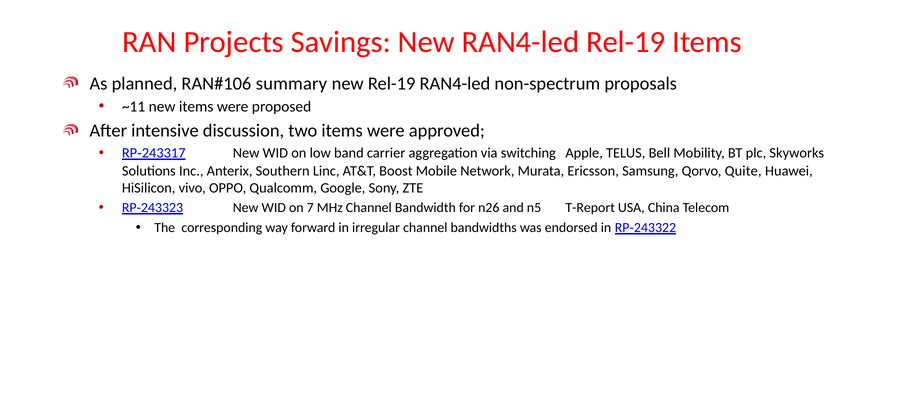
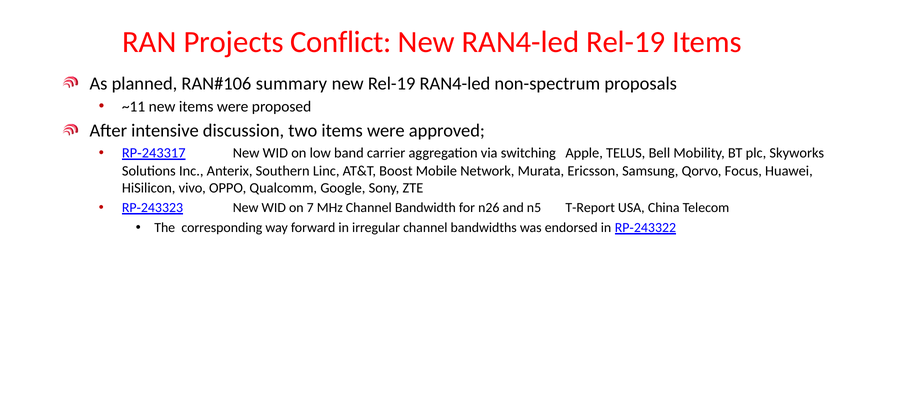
Savings: Savings -> Conflict (341, 42)
Quite: Quite -> Focus (743, 171)
